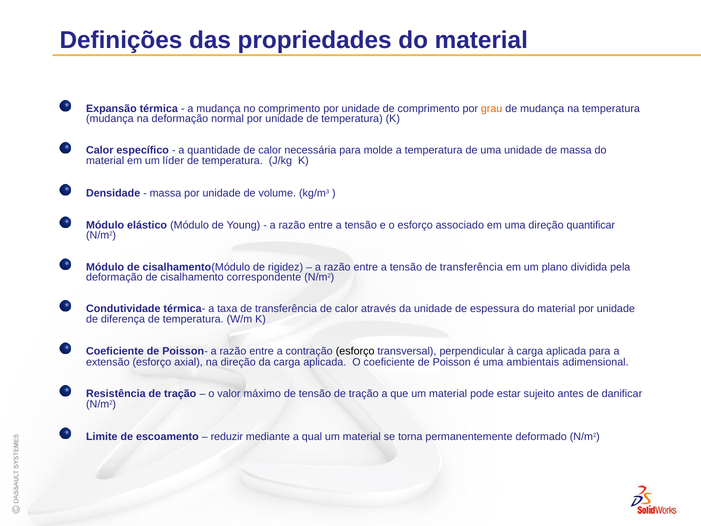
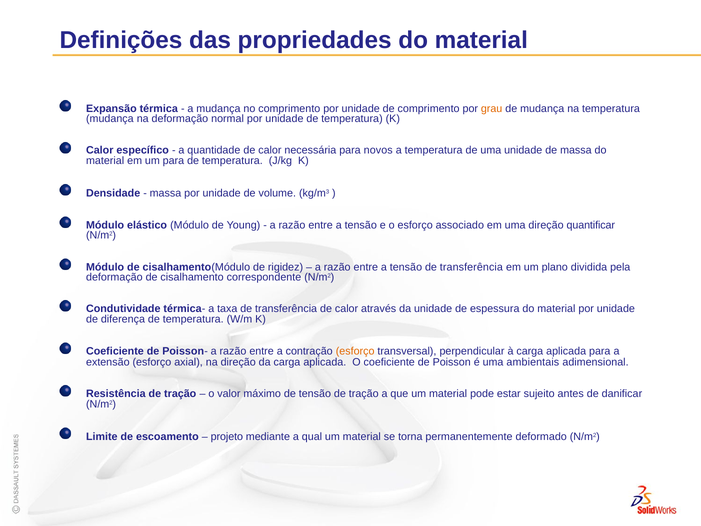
molde: molde -> novos (378, 150)
um líder: líder -> para (173, 161)
esforço colour: black -> orange (355, 351)
reduzir: reduzir -> projeto (227, 437)
